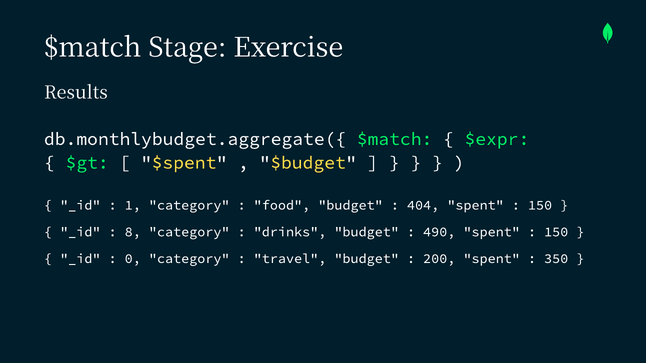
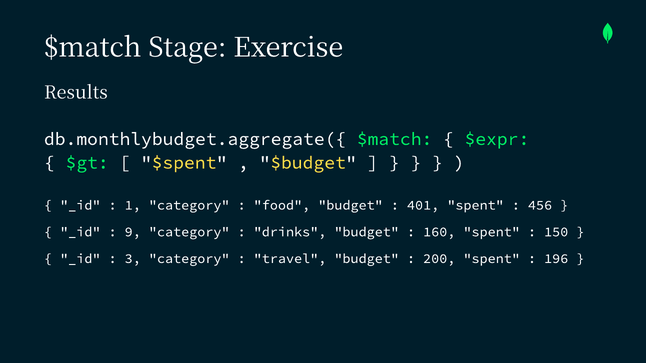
404: 404 -> 401 (423, 205)
150: 150 -> 456 (540, 205)
8: 8 -> 9 (133, 232)
490: 490 -> 160 (439, 232)
0: 0 -> 3 (133, 259)
350: 350 -> 196 (556, 259)
